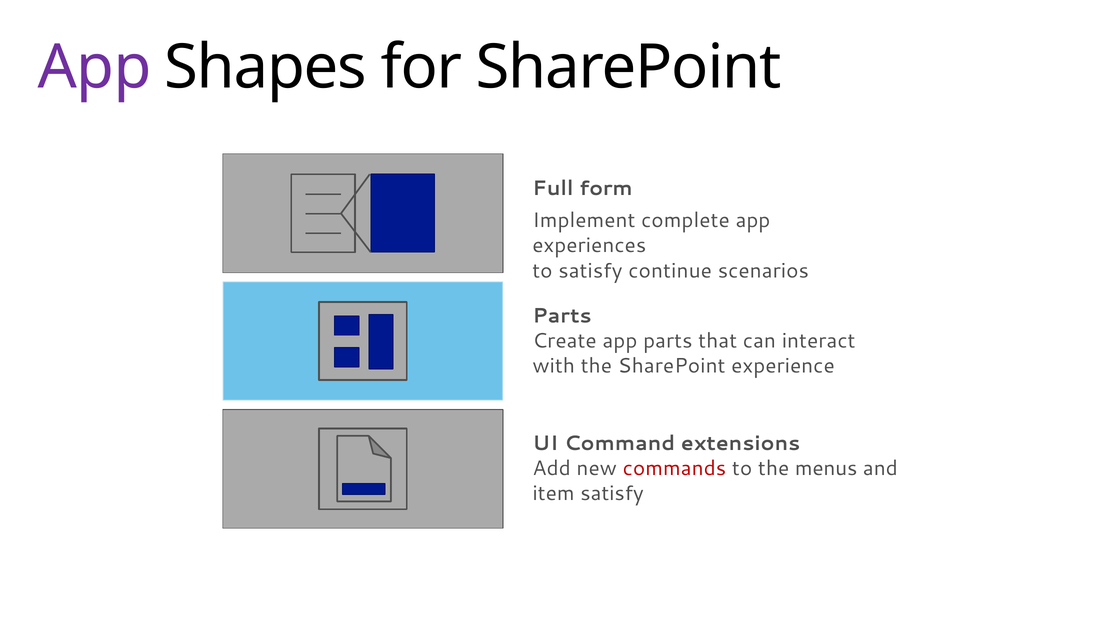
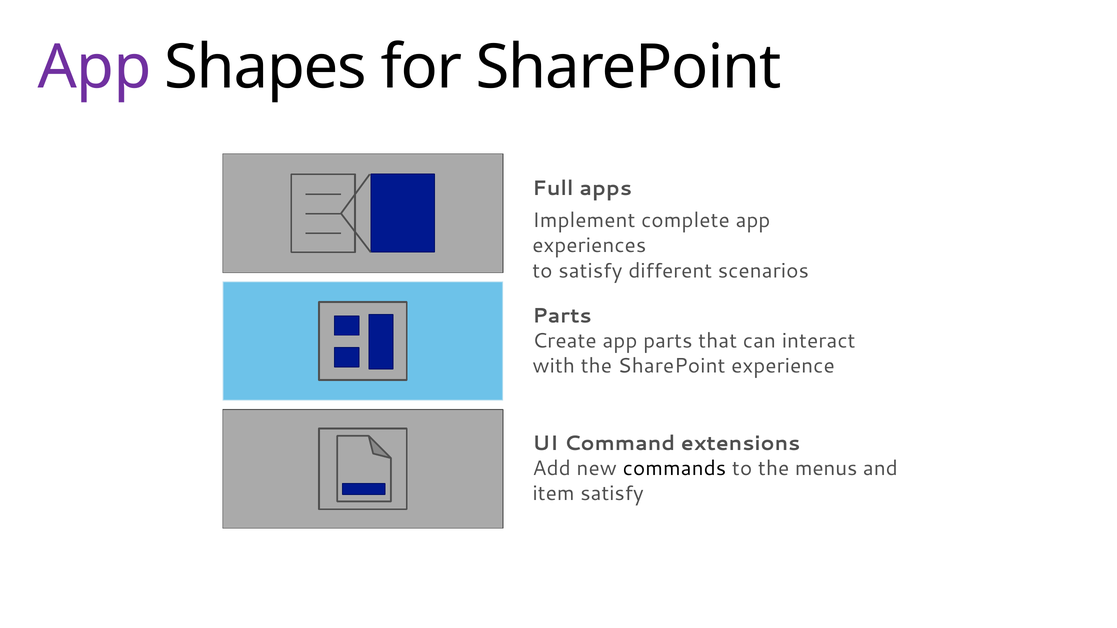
form: form -> apps (606, 189)
continue: continue -> different (670, 271)
commands colour: red -> black (674, 469)
